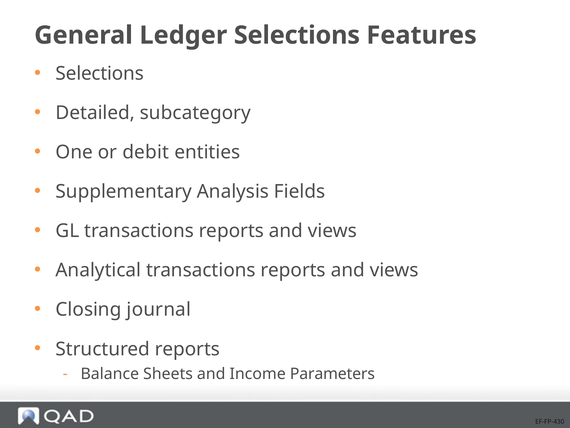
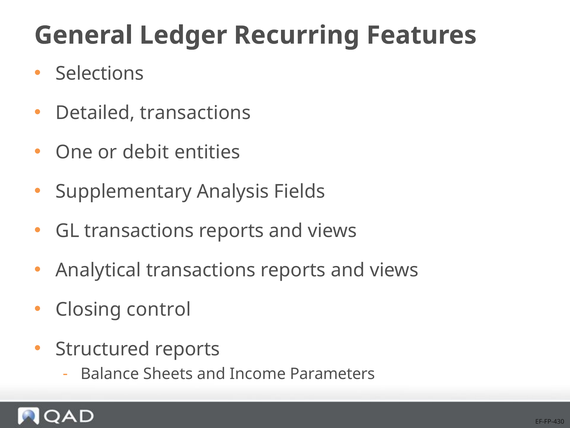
Ledger Selections: Selections -> Recurring (297, 35)
Detailed subcategory: subcategory -> transactions (195, 113)
journal: journal -> control (159, 309)
